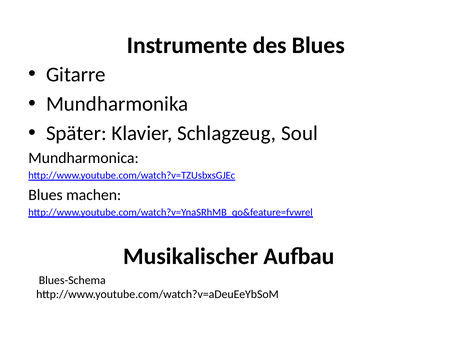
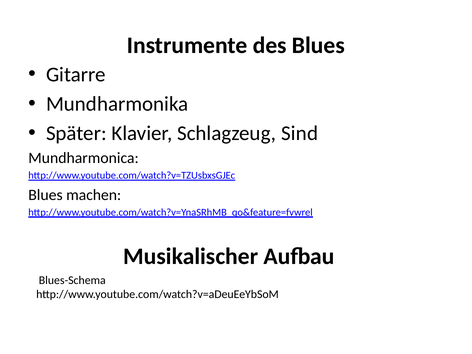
Soul: Soul -> Sind (300, 133)
